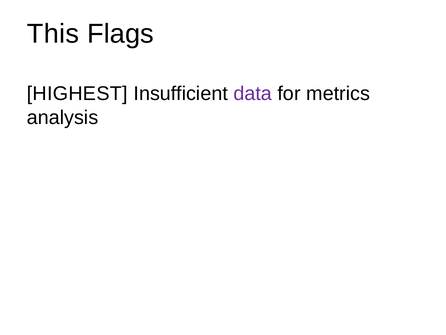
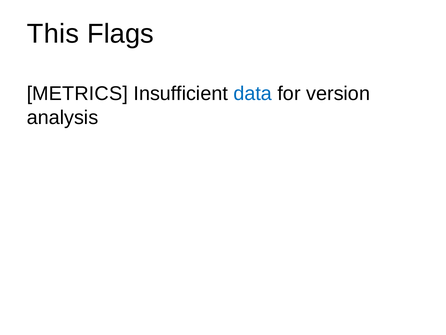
HIGHEST: HIGHEST -> METRICS (77, 94)
data colour: purple -> blue (253, 94)
metrics: metrics -> version (338, 94)
